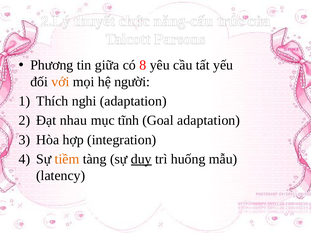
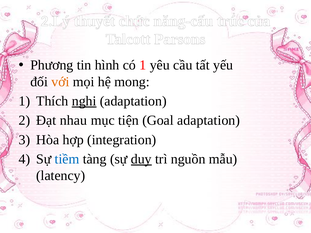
giữa: giữa -> hình (107, 65)
có 8: 8 -> 1 (143, 65)
người: người -> mong (132, 82)
nghi underline: none -> present (84, 101)
tĩnh: tĩnh -> tiện (128, 121)
tiềm colour: orange -> blue (67, 159)
huống: huống -> nguồn (188, 159)
